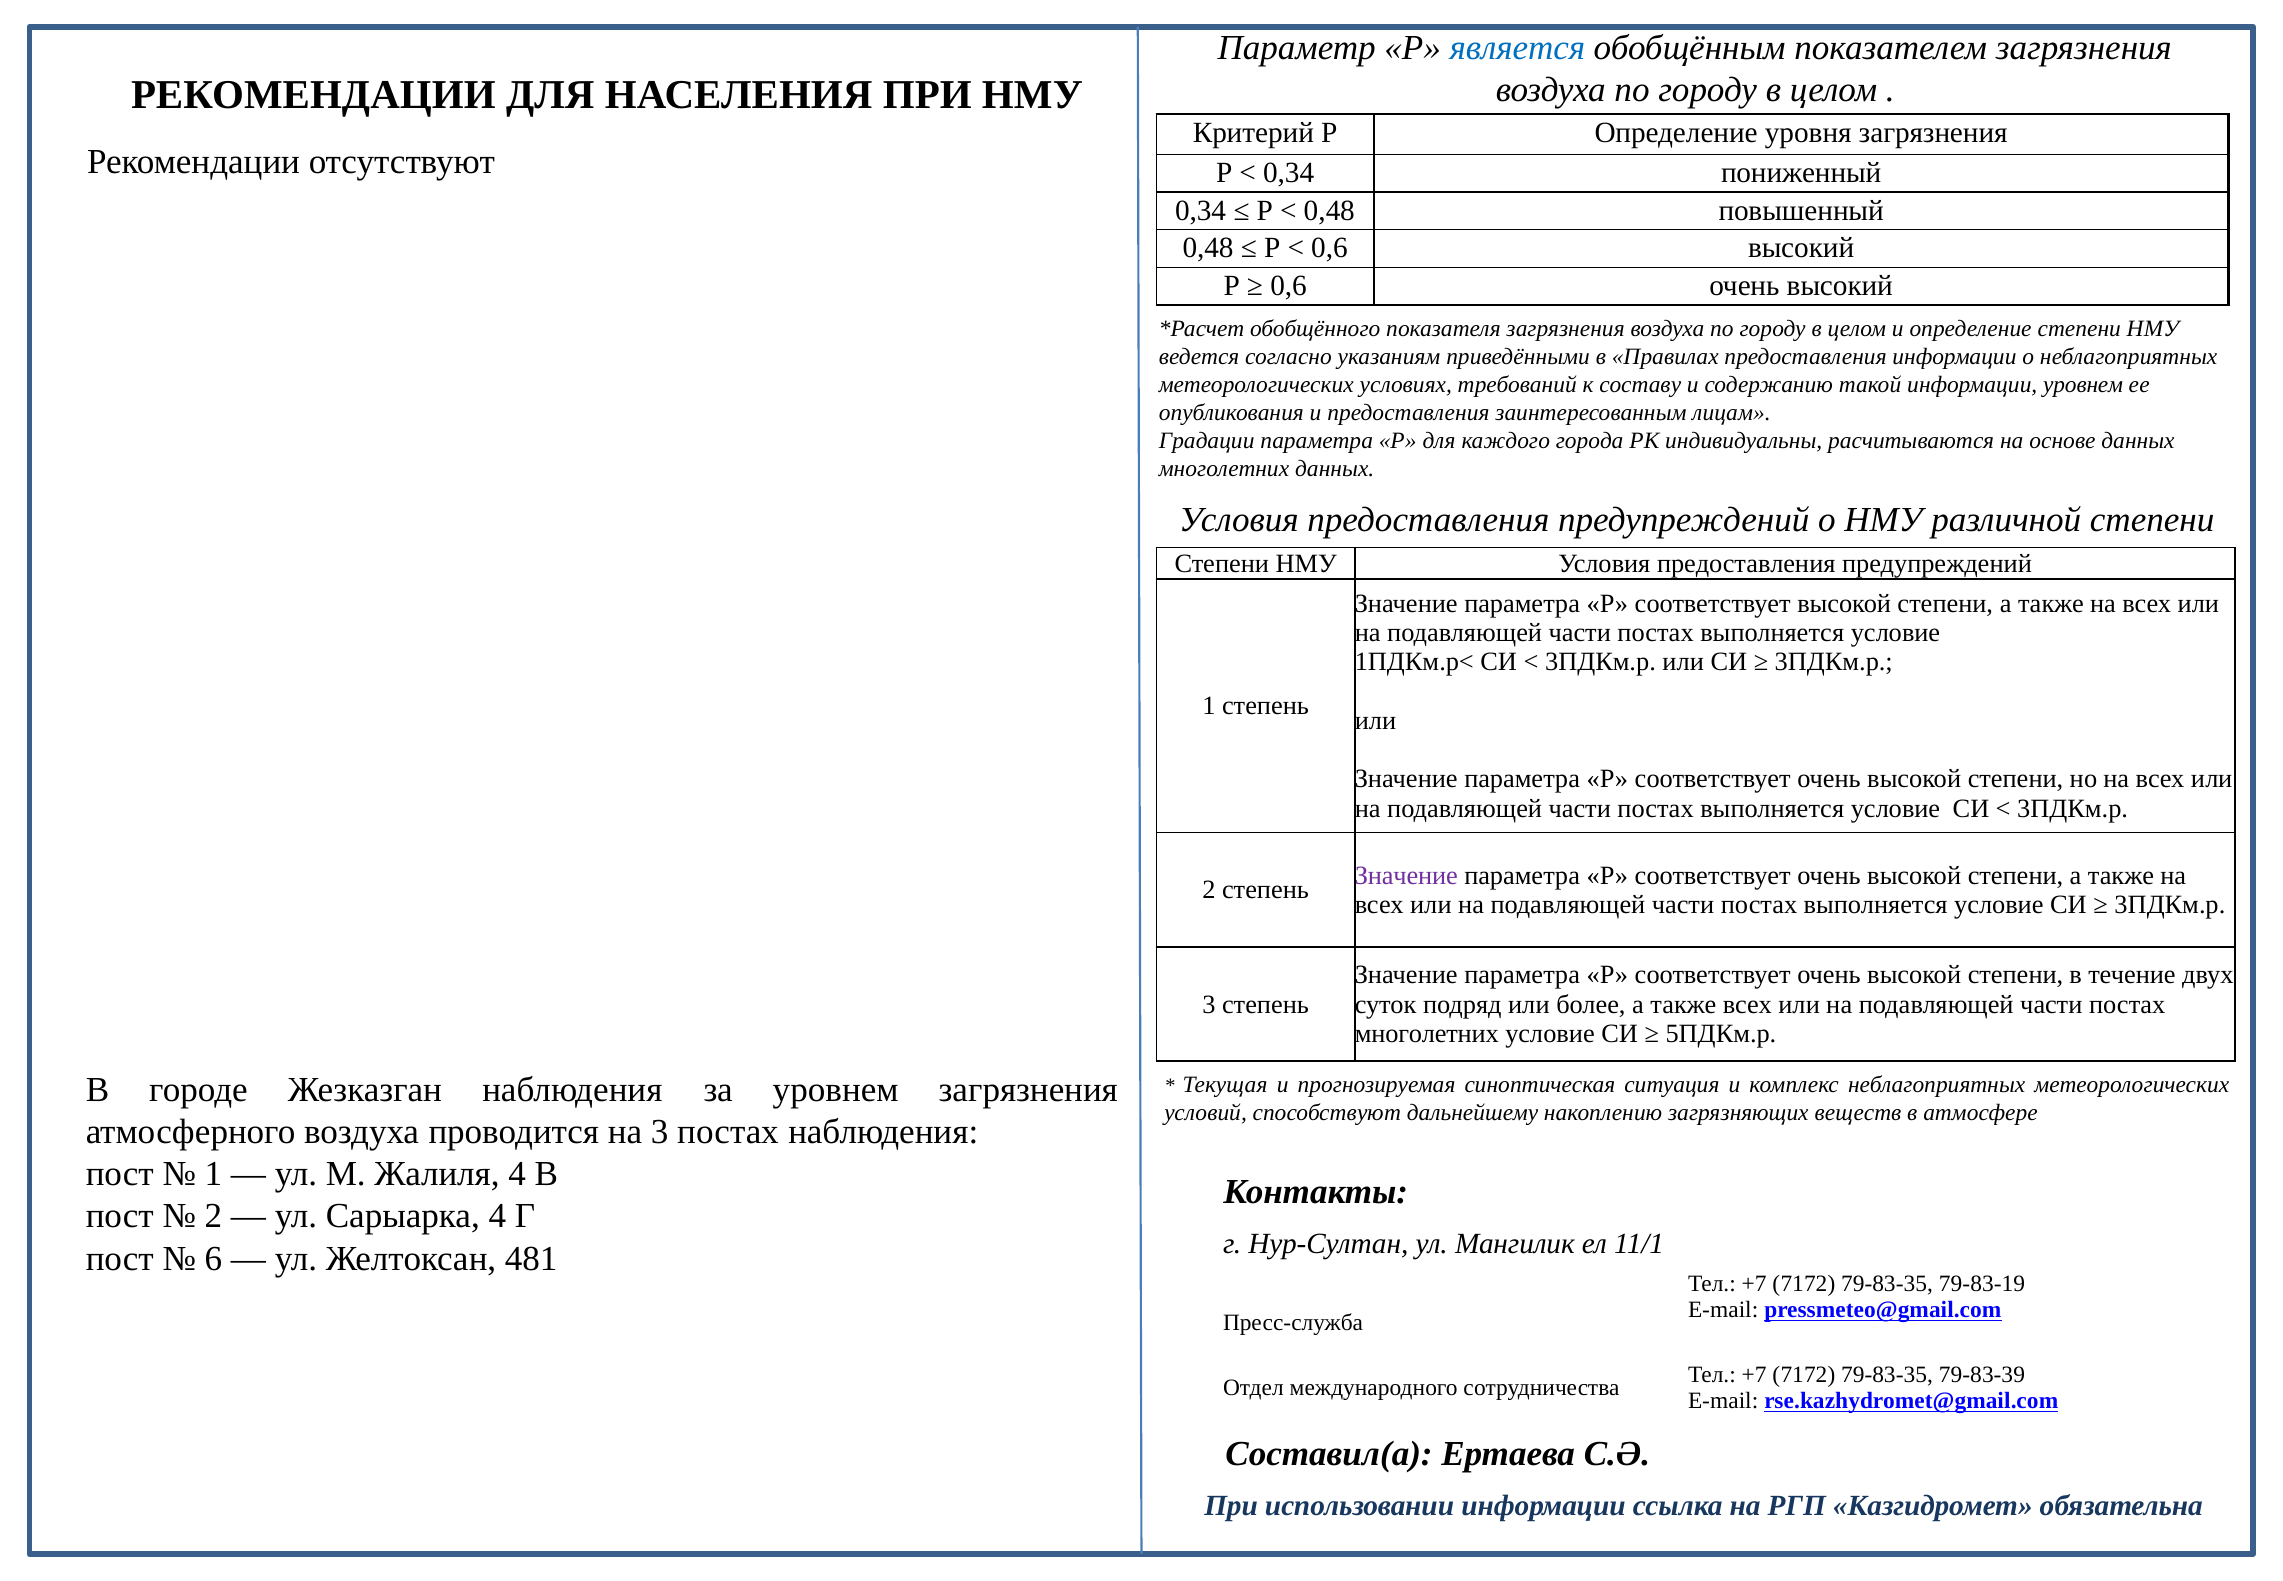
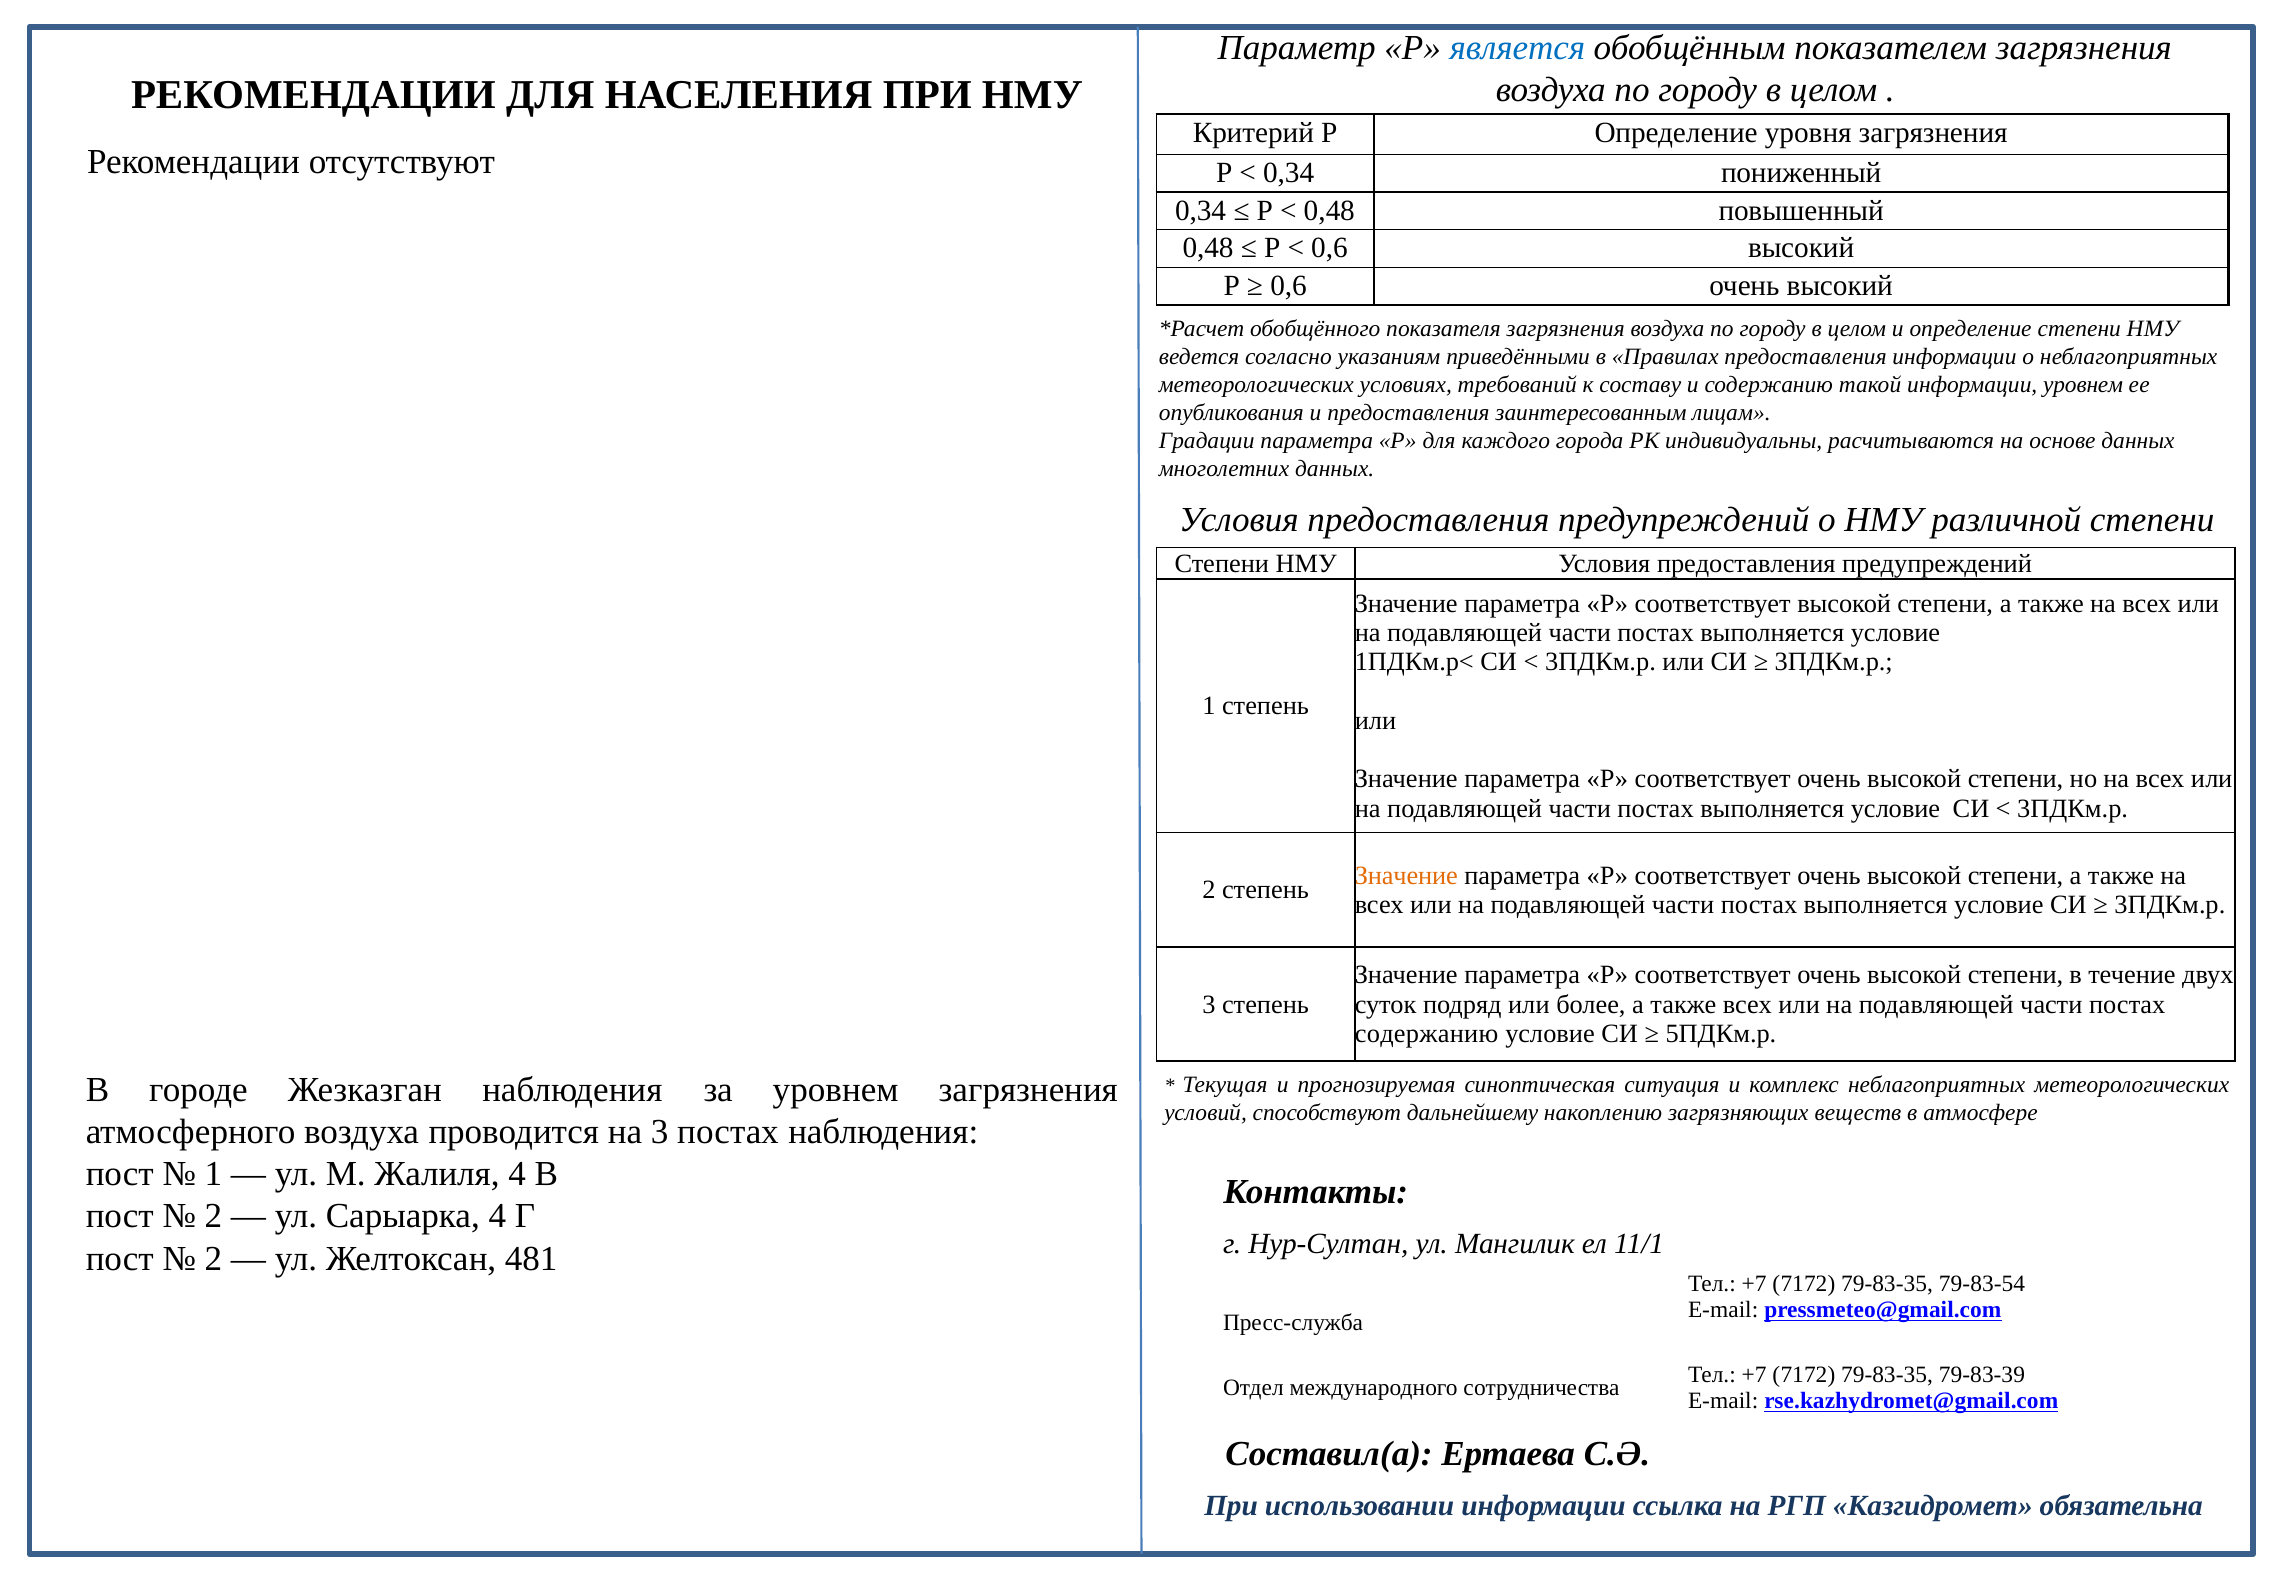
Значение colour: purple -> orange (1406, 875)
многолетних: многолетних -> содержанию (1427, 1033)
6: 6 -> 2 (213, 1258)
79-83-19: 79-83-19 -> 79-83-54 (1982, 1283)
